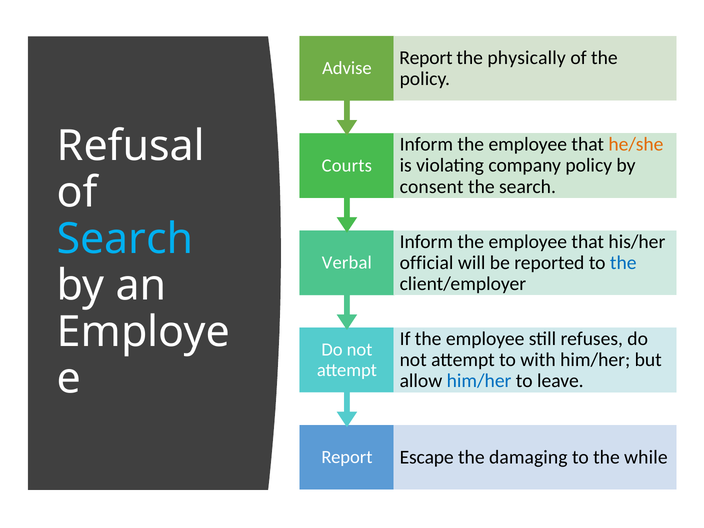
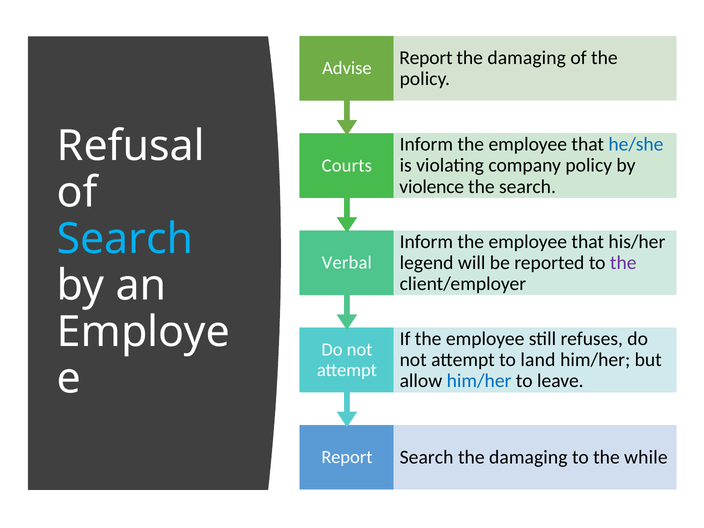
physically: physically -> damaging (527, 58)
he/she colour: orange -> blue (636, 144)
consent: consent -> violence (432, 187)
official: official -> legend (427, 263)
the colour: blue -> purple (623, 263)
with: with -> land (538, 360)
Report Escape: Escape -> Search (427, 457)
